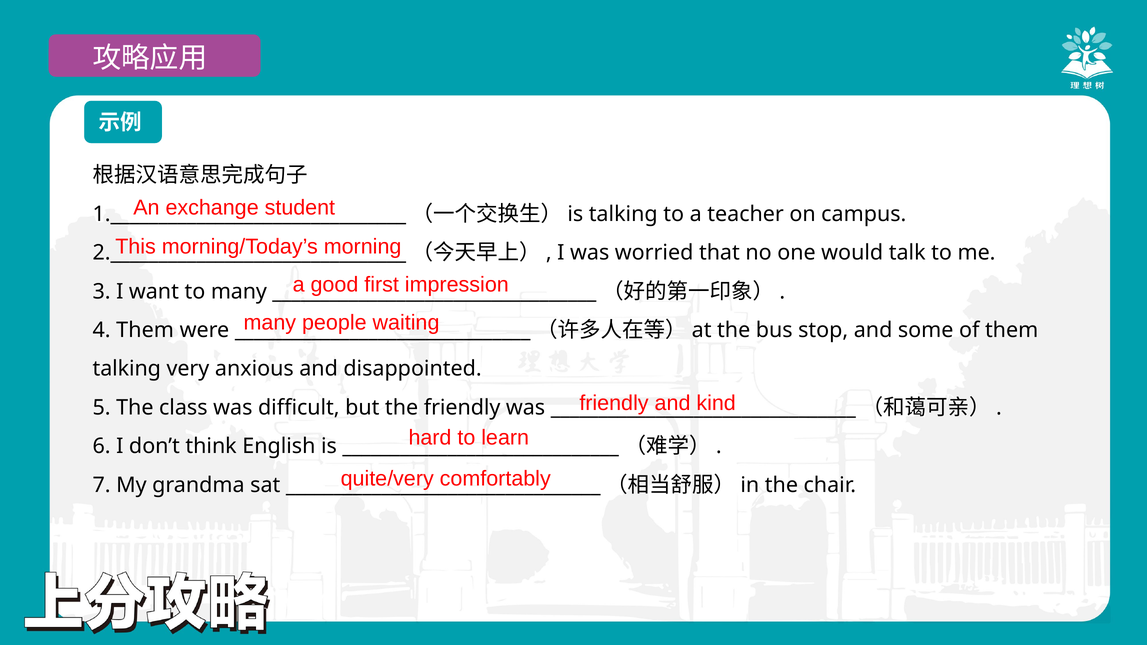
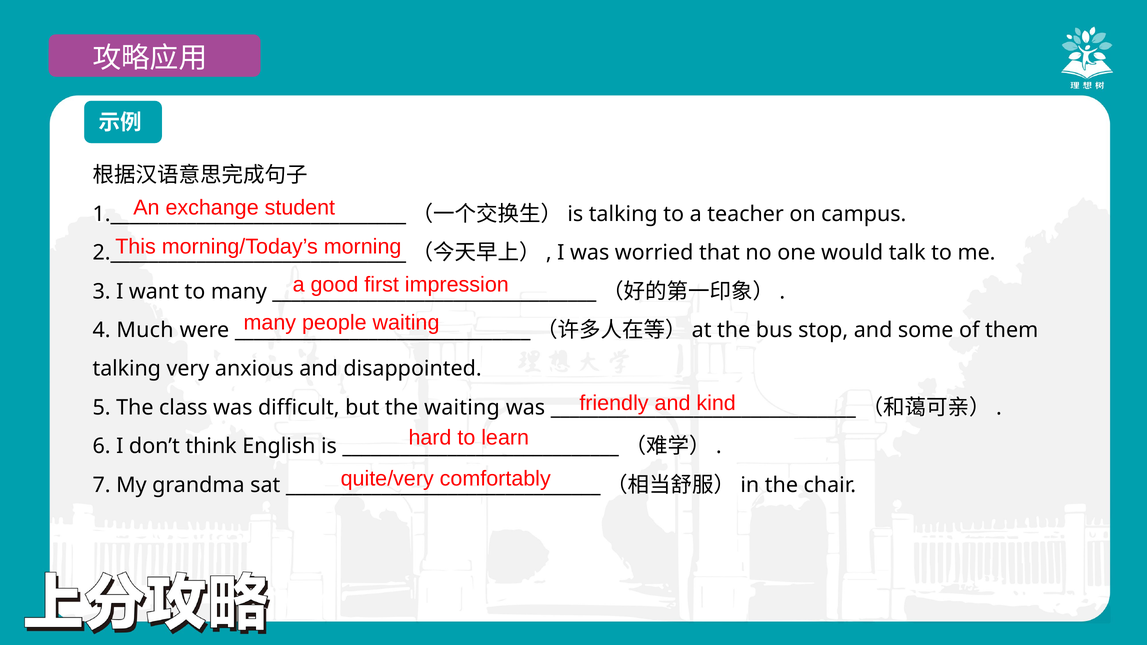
4 Them: Them -> Much (145, 330)
the friendly: friendly -> waiting (462, 408)
